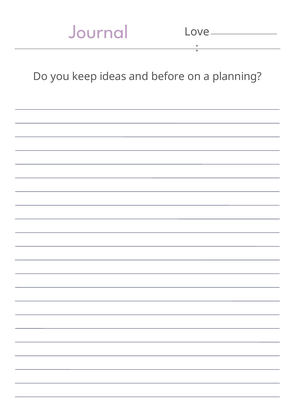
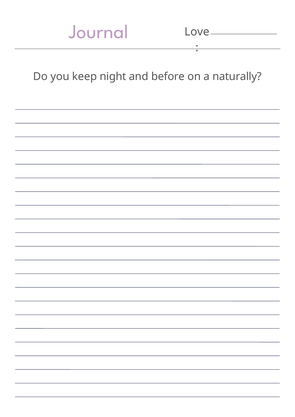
ideas: ideas -> night (113, 77)
planning: planning -> naturally (237, 77)
